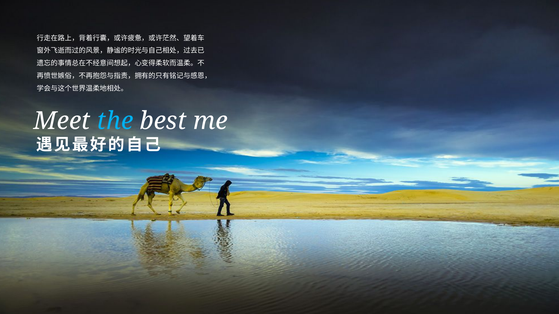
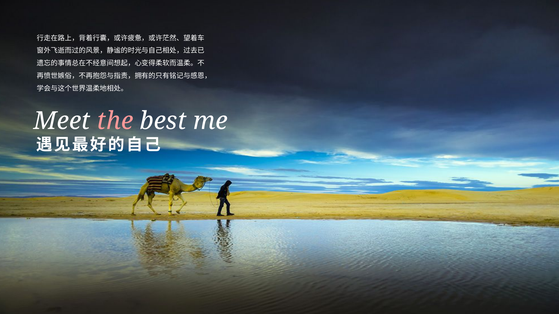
the colour: light blue -> pink (115, 121)
